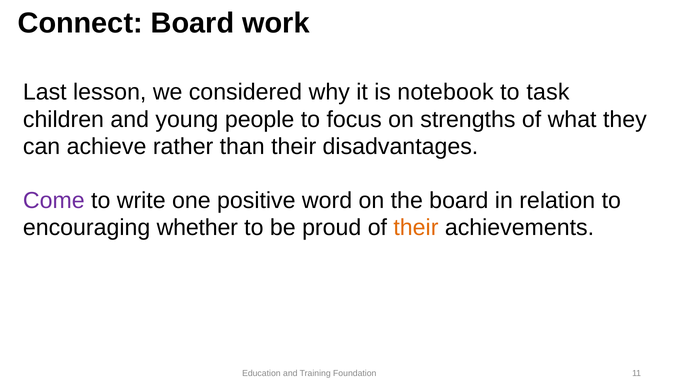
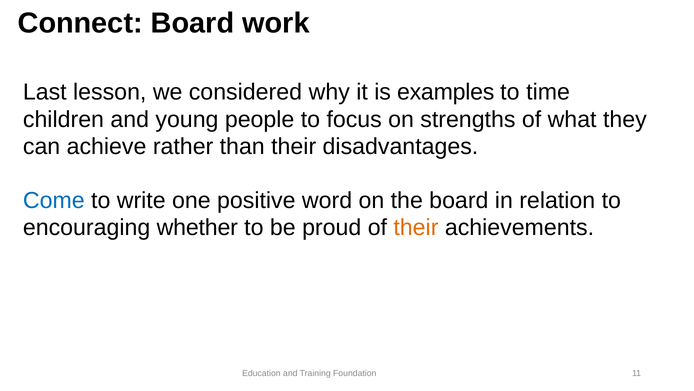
notebook: notebook -> examples (446, 92)
task: task -> time (548, 92)
Come colour: purple -> blue (54, 200)
